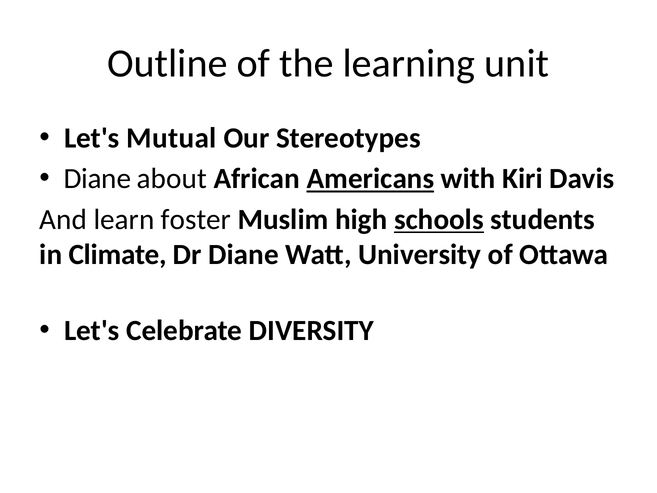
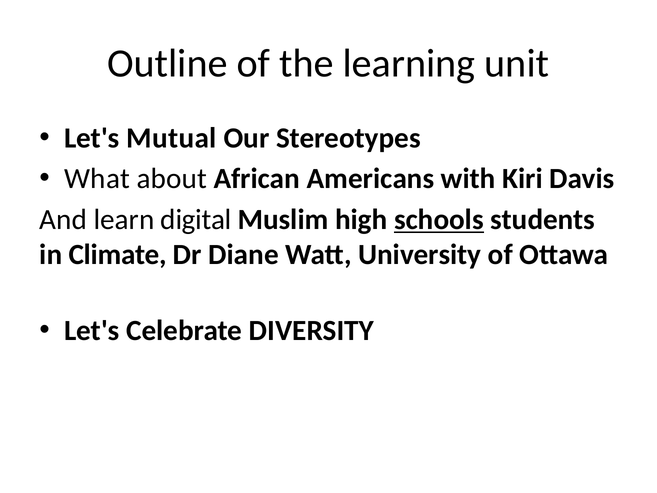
Diane: Diane -> What (97, 179)
Americans underline: present -> none (370, 179)
foster: foster -> digital (196, 220)
